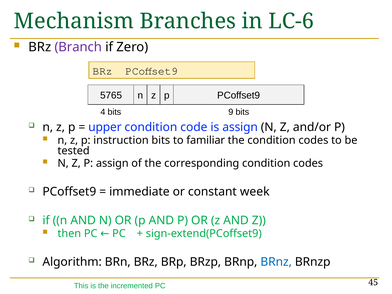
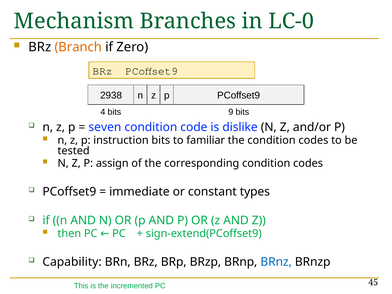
LC-6: LC-6 -> LC-0 (291, 21)
Branch colour: purple -> orange (78, 47)
5765: 5765 -> 2938 (111, 95)
upper: upper -> seven (105, 127)
is assign: assign -> dislike (240, 127)
week: week -> types (255, 192)
Algorithm: Algorithm -> Capability (72, 262)
